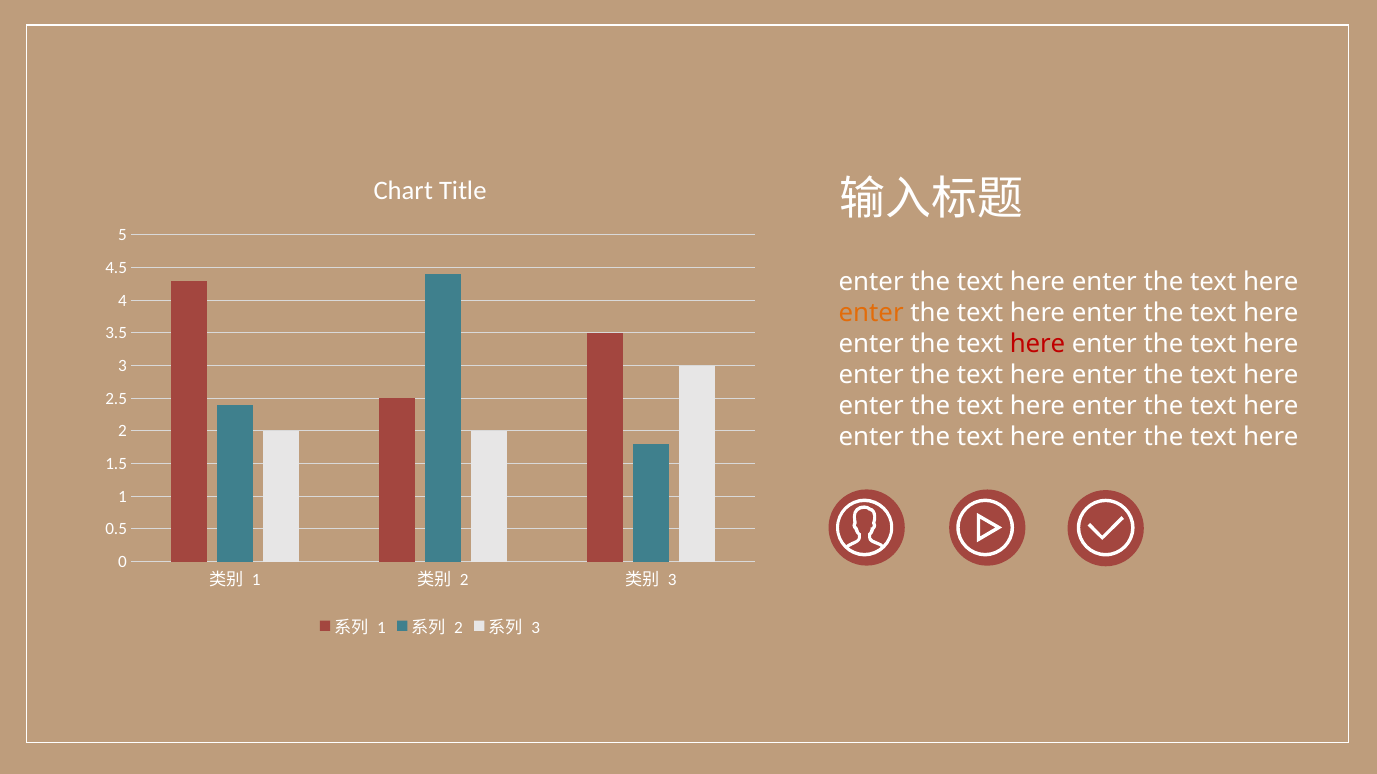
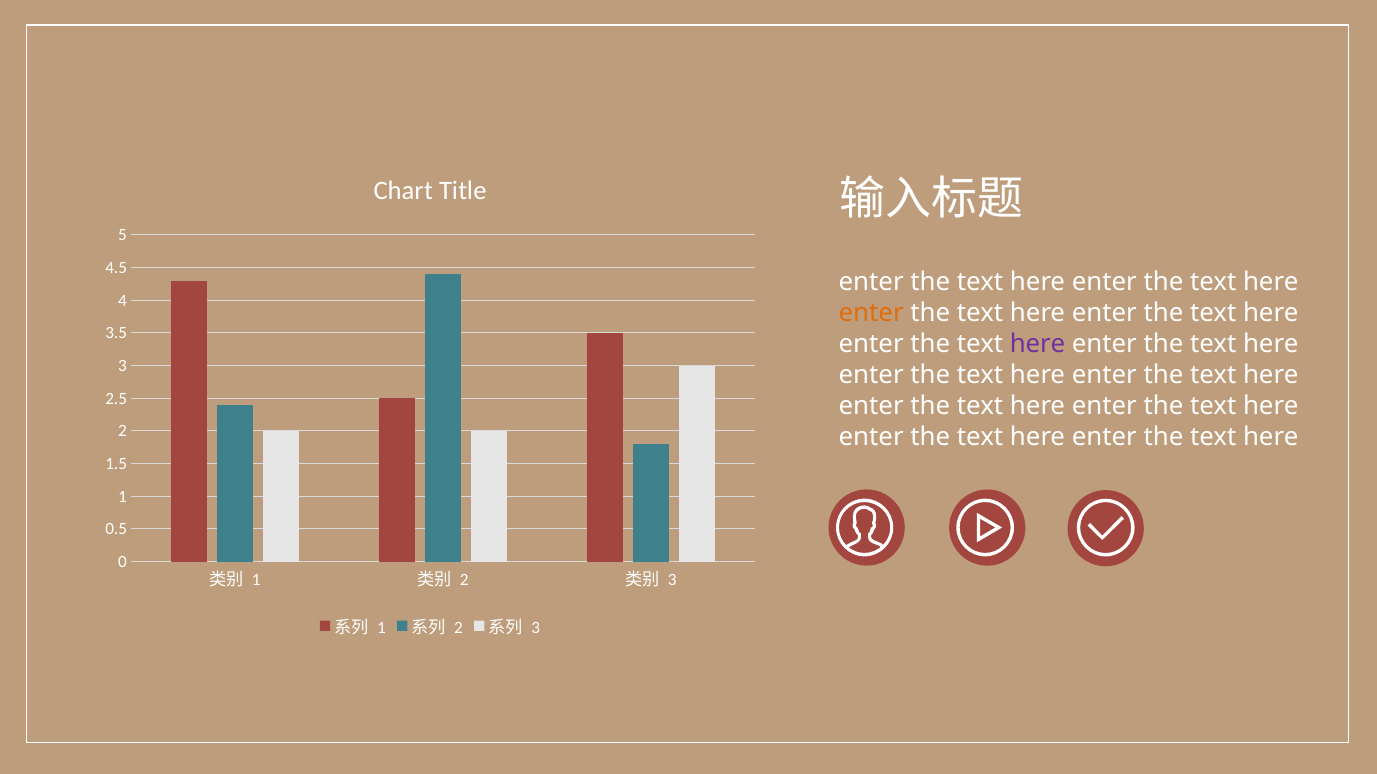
here colour: red -> purple (1038, 345)
